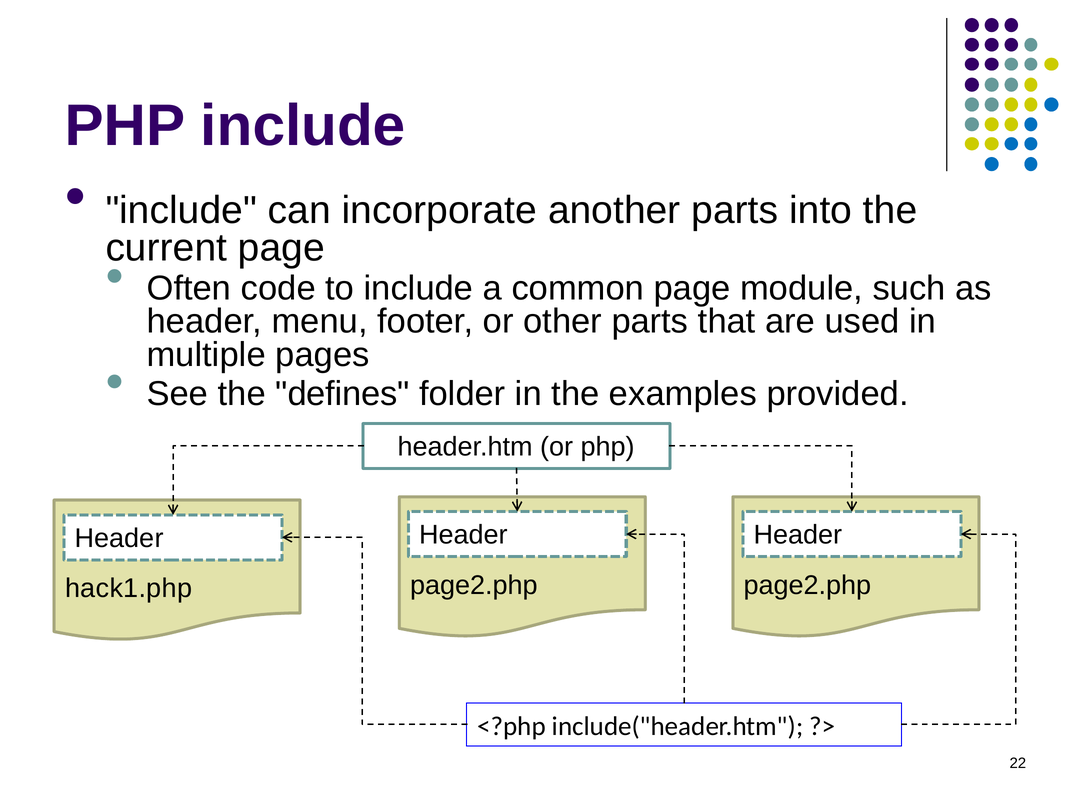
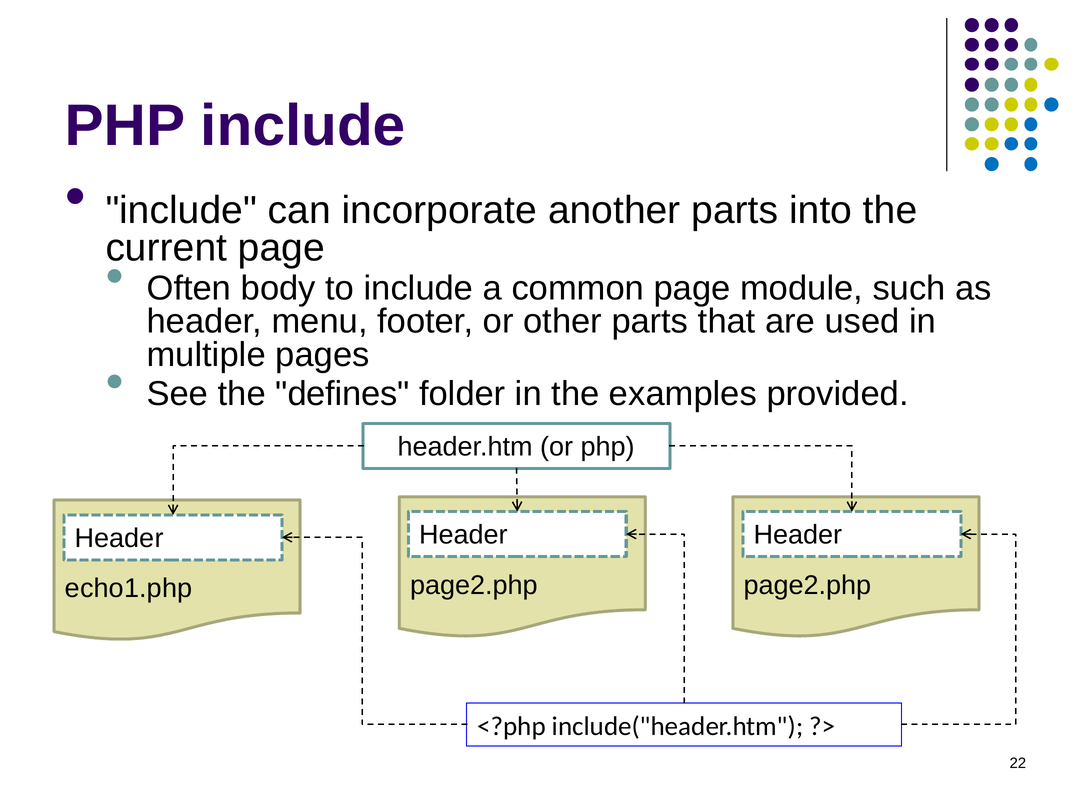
code: code -> body (278, 289)
hack1.php: hack1.php -> echo1.php (129, 589)
